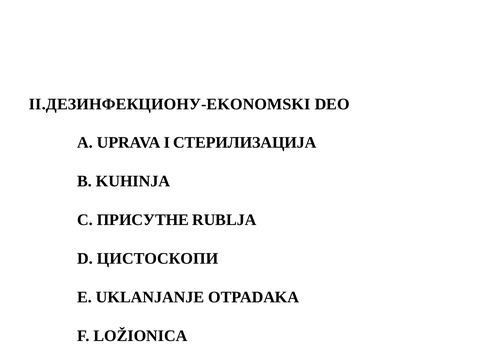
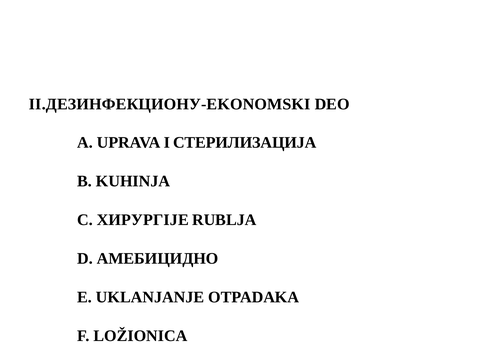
ПРИСУТНЕ: ПРИСУТНЕ -> ХИРУРГIЈЕ (143, 220)
ЦИСТОСКОПИ: ЦИСТОСКОПИ -> АМЕБИЦИДНО (158, 259)
